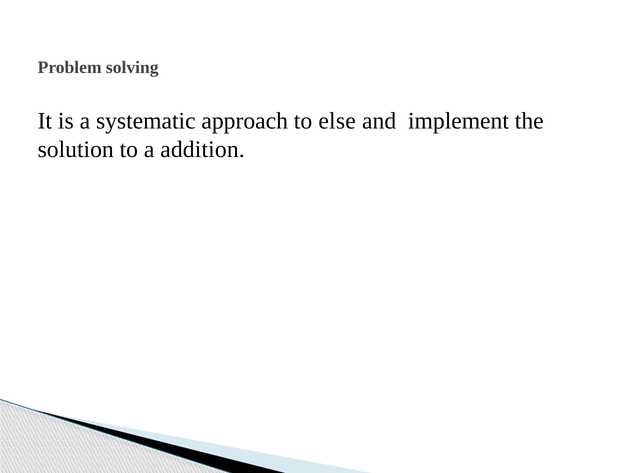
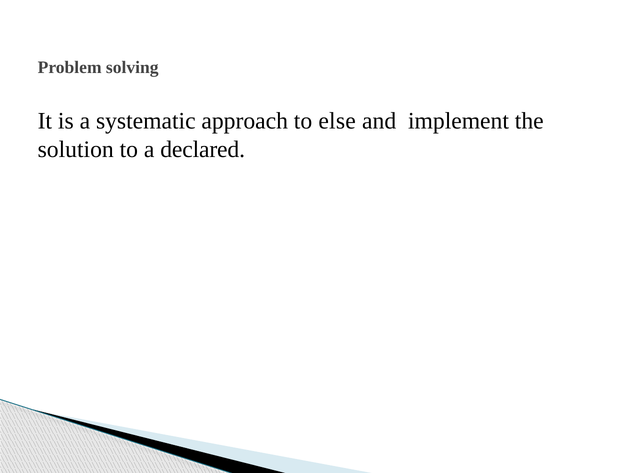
addition: addition -> declared (203, 149)
